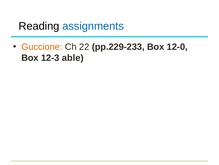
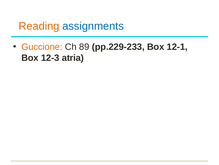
Reading colour: black -> orange (39, 26)
22: 22 -> 89 (84, 47)
12-0: 12-0 -> 12-1 (177, 47)
able: able -> atria (73, 58)
